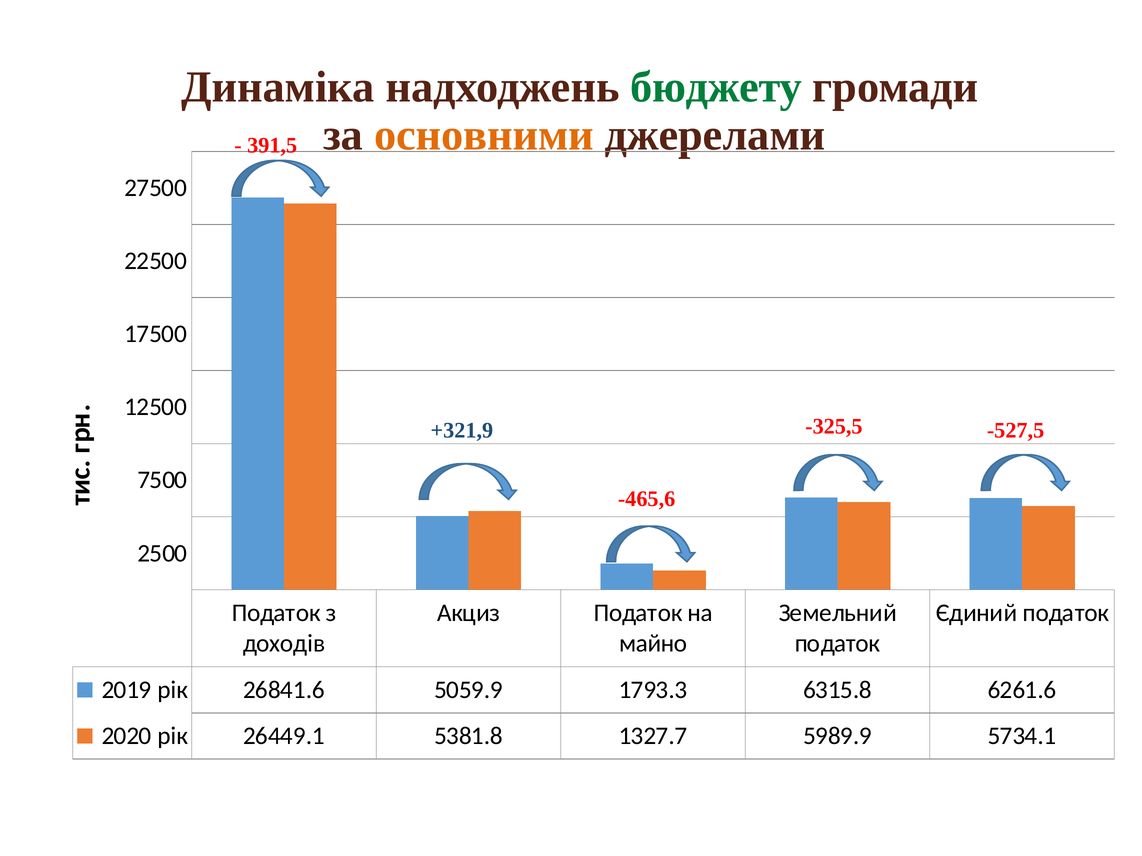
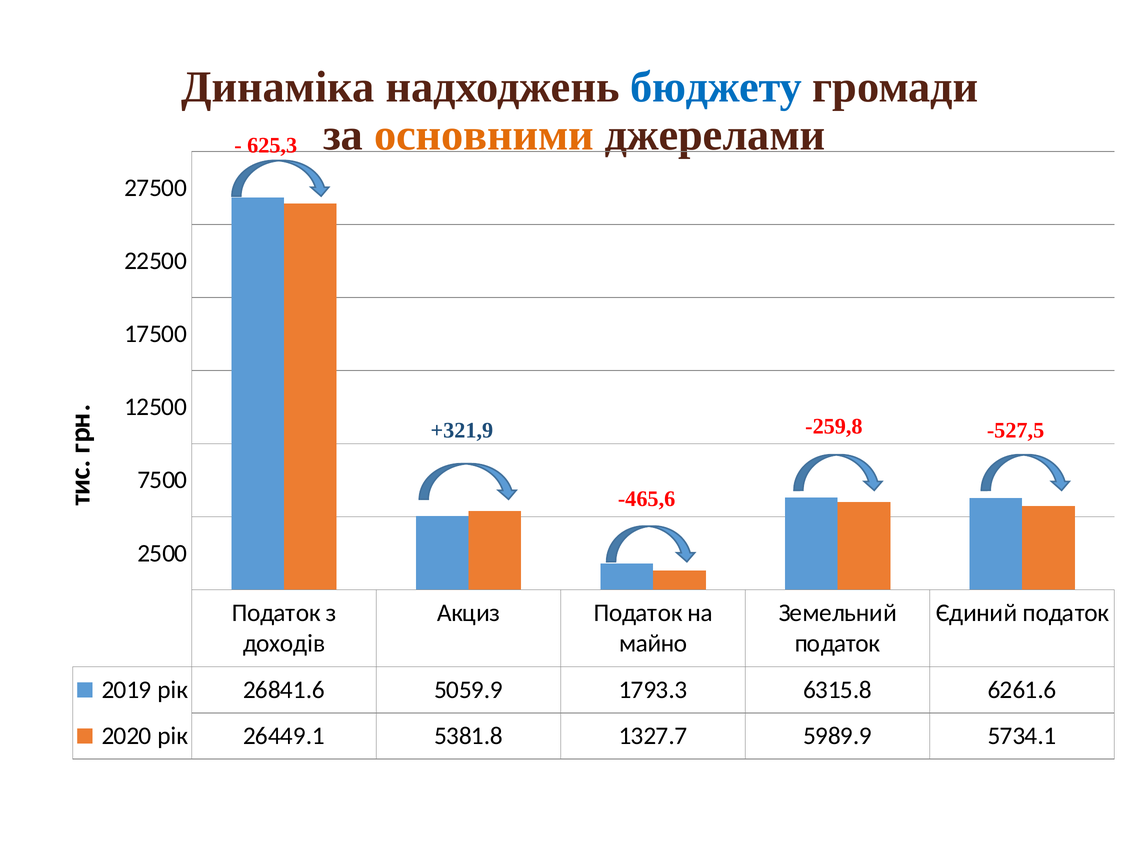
бюджету colour: green -> blue (716, 87)
391,5: 391,5 -> 625,3 (272, 145)
-325,5: -325,5 -> -259,8 (834, 427)
